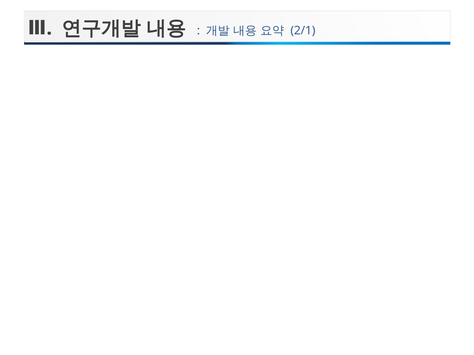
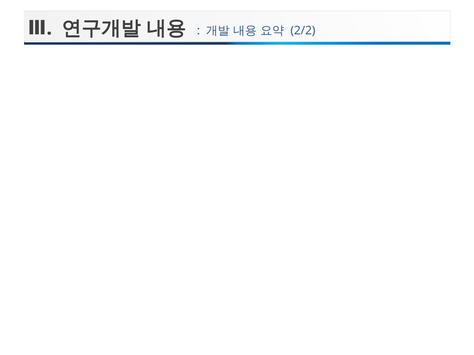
2/1: 2/1 -> 2/2 (303, 31)
